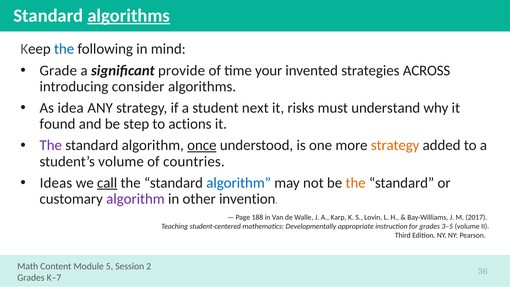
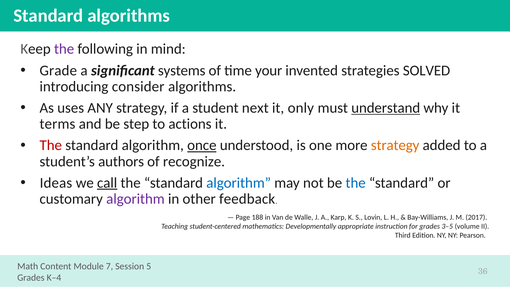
algorithms underline: present -> none (129, 16)
the colour: blue -> purple (64, 49)
provide: provide -> systems (182, 70)
ACROSS: ACROSS -> SOLVED (427, 70)
idea: idea -> uses (71, 108)
risks: risks -> only (301, 108)
understand underline: none -> present (386, 108)
found: found -> terms (57, 124)
The colour: purple -> red (51, 145)
student’s volume: volume -> authors (121, 161)
countries: countries -> recognize (194, 161)
the colour: orange -> blue (356, 183)
invention: invention -> feedback (247, 199)
5: 5 -> 7 (109, 266)
2: 2 -> 5 (149, 266)
K–7: K–7 -> K–4 (54, 278)
